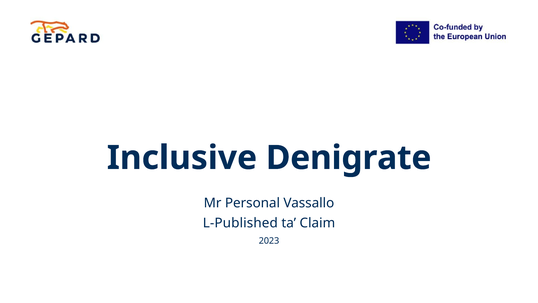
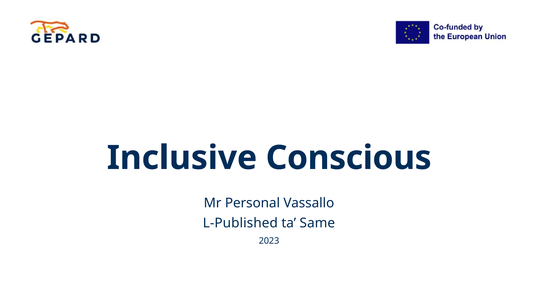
Denigrate: Denigrate -> Conscious (349, 158)
Claim: Claim -> Same (317, 223)
